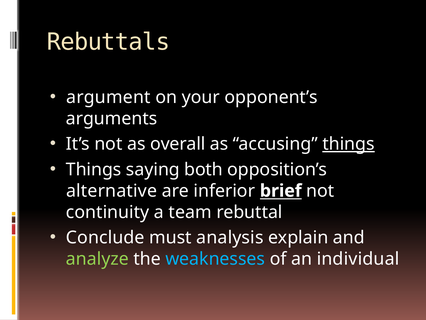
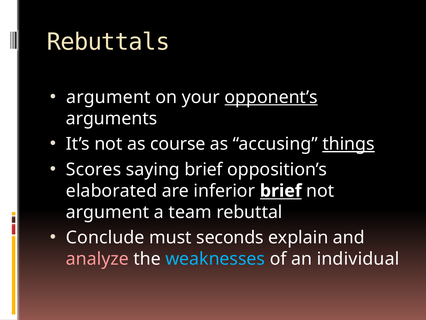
opponent’s underline: none -> present (271, 97)
overall: overall -> course (178, 144)
Things: Things -> Scores (94, 169)
saying both: both -> brief (204, 169)
alternative: alternative -> elaborated (112, 191)
continuity: continuity -> argument (108, 212)
analysis: analysis -> seconds (230, 237)
analyze colour: light green -> pink (97, 259)
